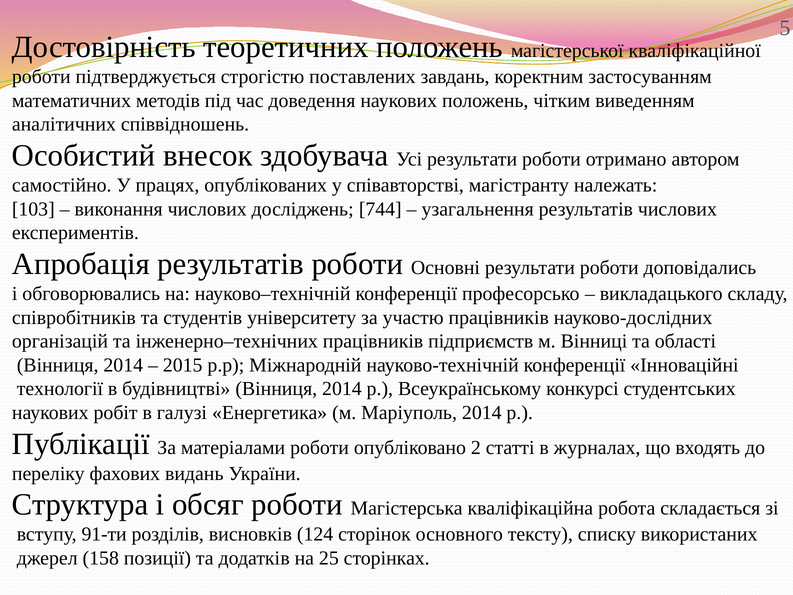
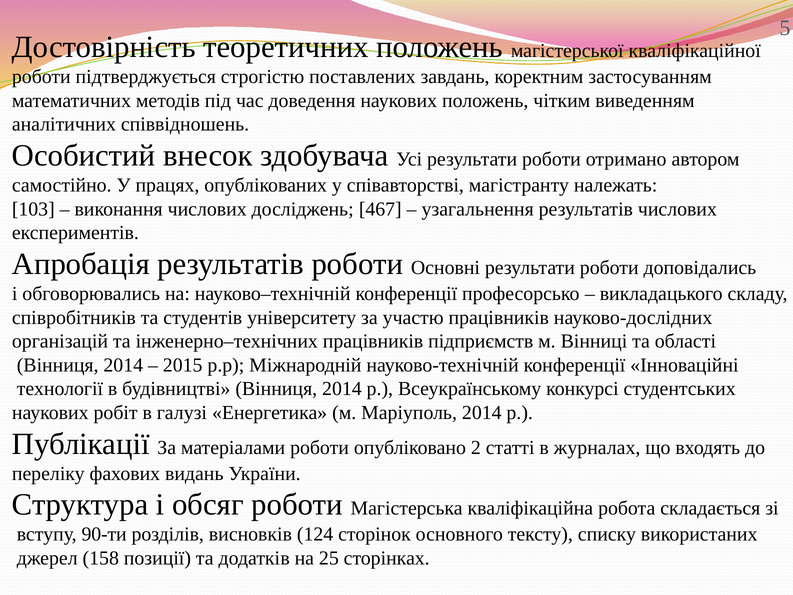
744: 744 -> 467 (380, 209)
91-ти: 91-ти -> 90-ти (104, 534)
